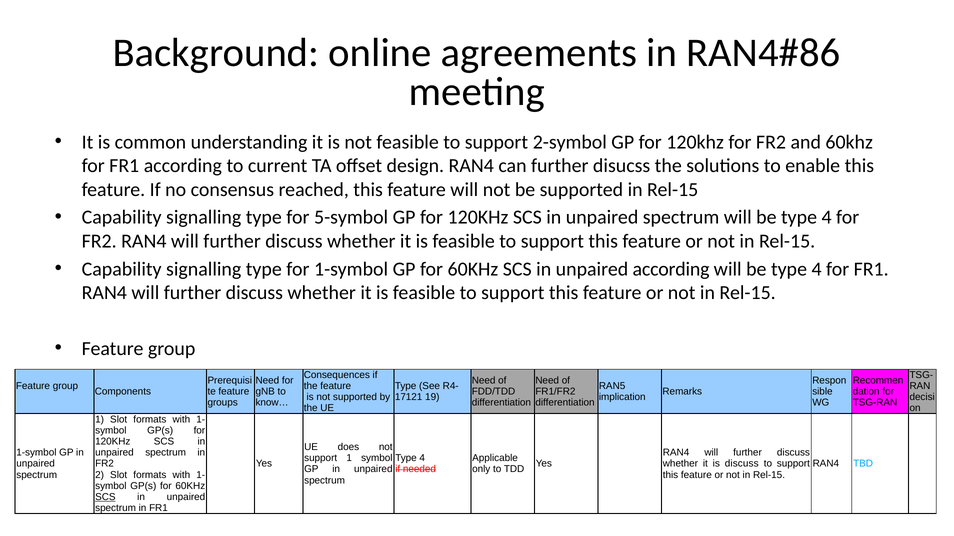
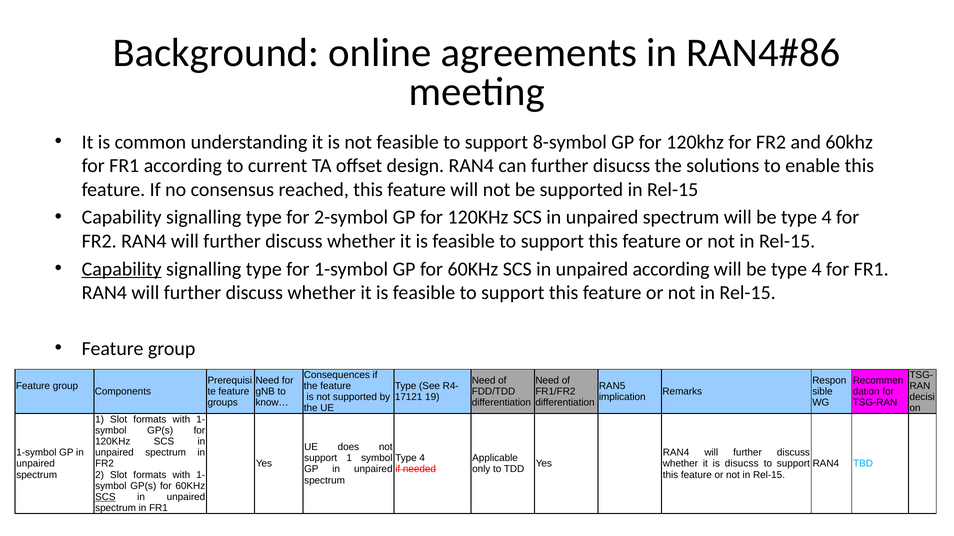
2-symbol: 2-symbol -> 8-symbol (570, 142)
5-symbol: 5-symbol -> 2-symbol (351, 218)
Capability underline: none -> present (122, 269)
is discuss: discuss -> disucss (742, 464)
